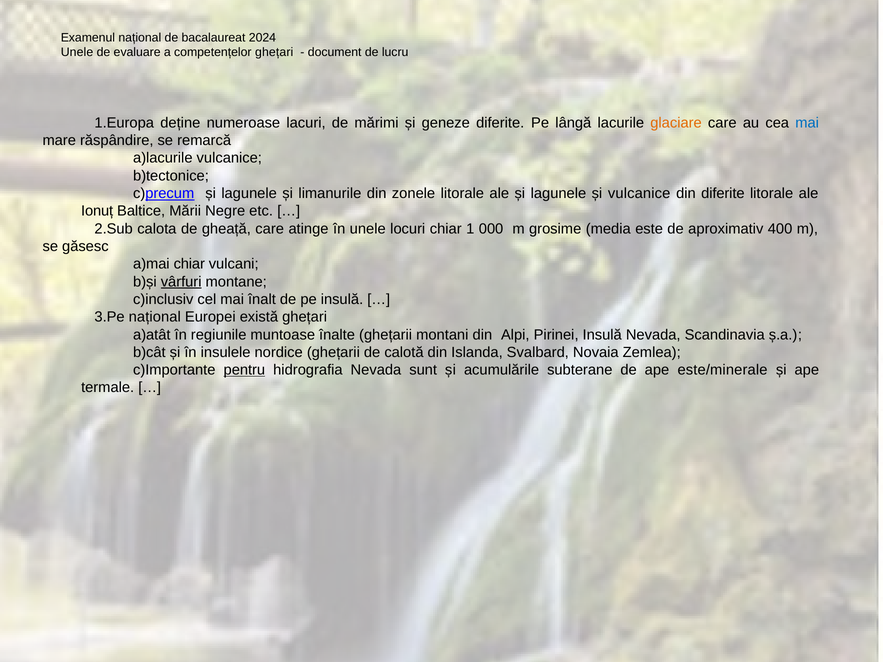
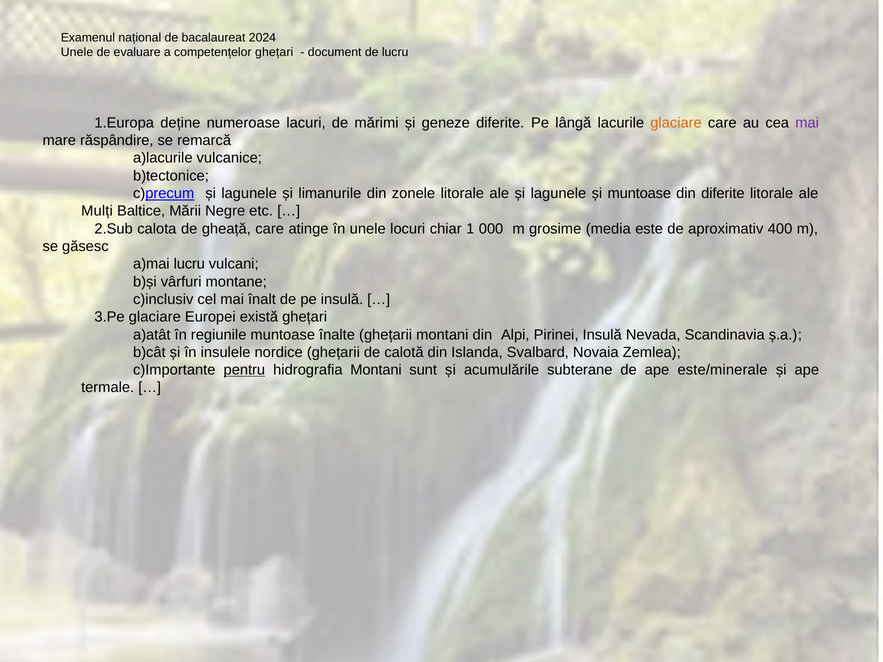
mai colour: blue -> purple (807, 123)
și vulcanice: vulcanice -> muntoase (639, 194)
Ionuț: Ionuț -> Mulți (97, 211)
chiar: chiar -> lucru (189, 264)
vârfuri underline: present -> none (181, 282)
național: național -> glaciare (155, 317)
hidrografia Nevada: Nevada -> Montani (376, 370)
